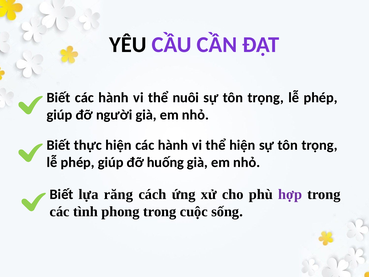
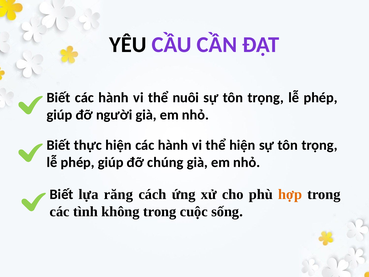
huống: huống -> chúng (165, 162)
hợp colour: purple -> orange (290, 194)
phong: phong -> không (121, 212)
